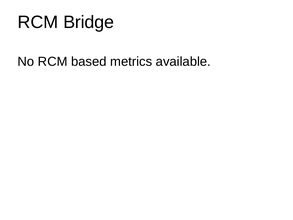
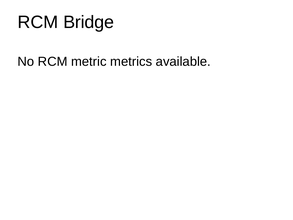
based: based -> metric (89, 61)
